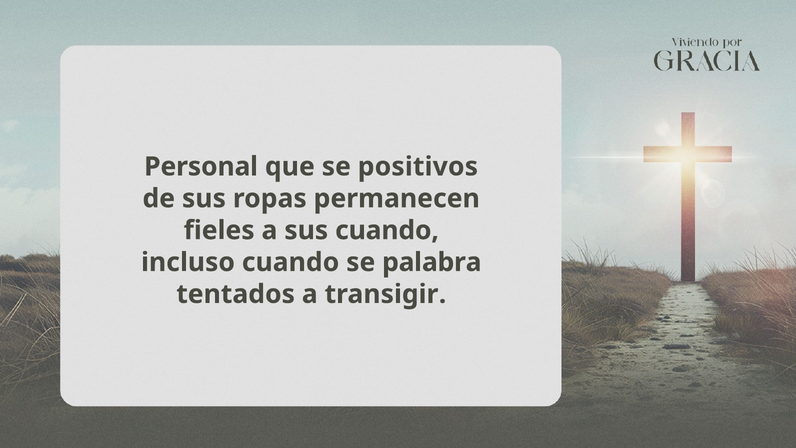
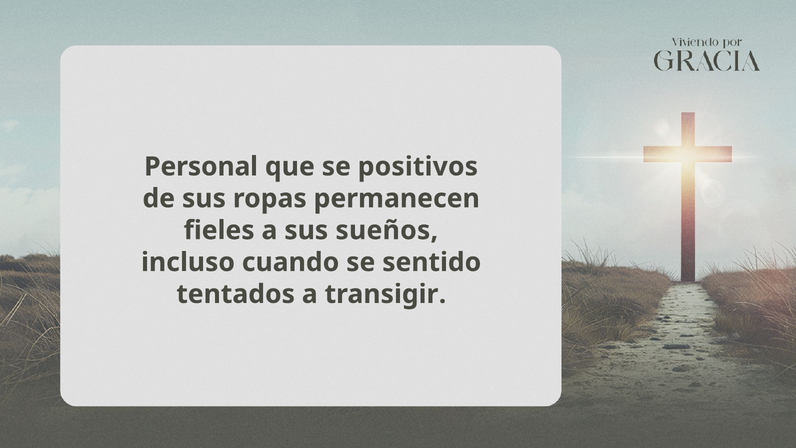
sus cuando: cuando -> sueños (387, 230)
palabra: palabra -> sentido (432, 262)
